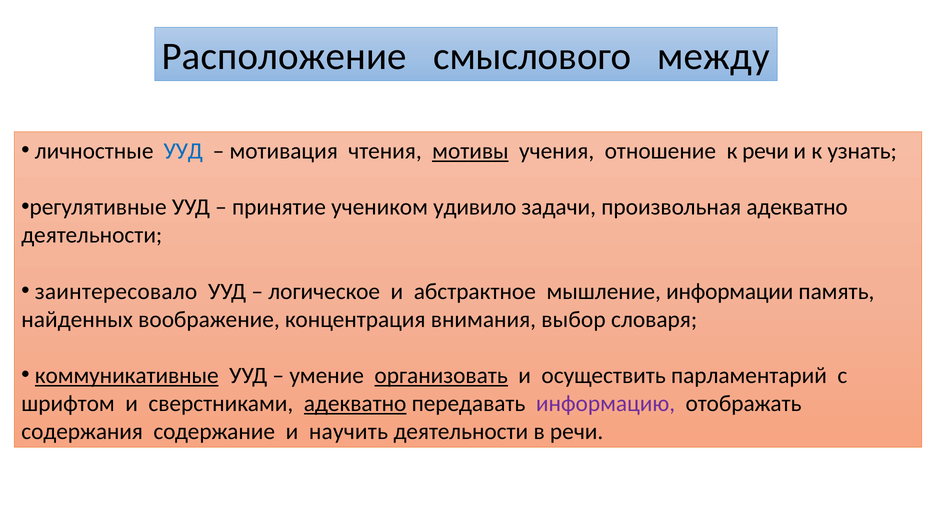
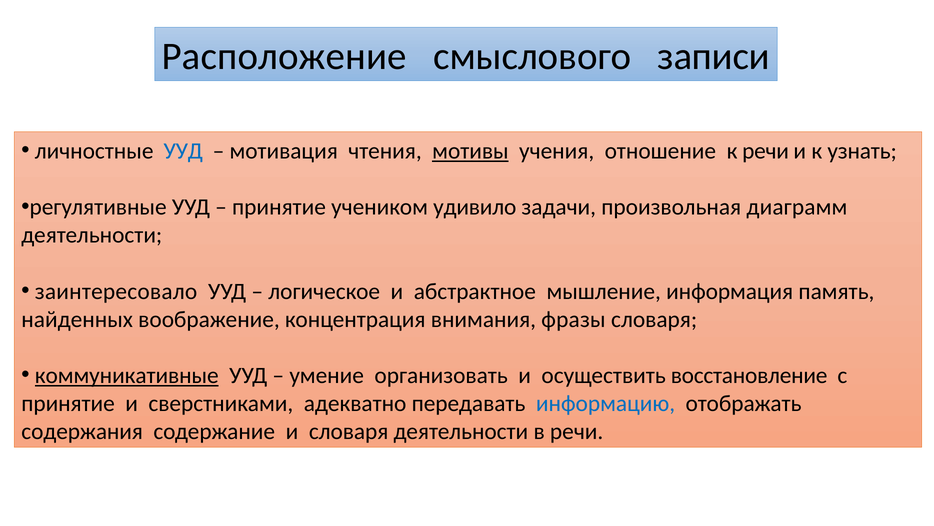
между: между -> записи (714, 57)
произвольная адекватно: адекватно -> диаграмм (797, 207)
информации: информации -> информация (730, 291)
выбор: выбор -> фразы (573, 319)
организовать underline: present -> none (441, 375)
парламентарий: парламентарий -> восстановление (749, 375)
шрифтом: шрифтом -> принятие (68, 403)
адекватно underline: present -> none (355, 403)
информацию colour: purple -> blue (606, 403)
и научить: научить -> словаря (349, 431)
